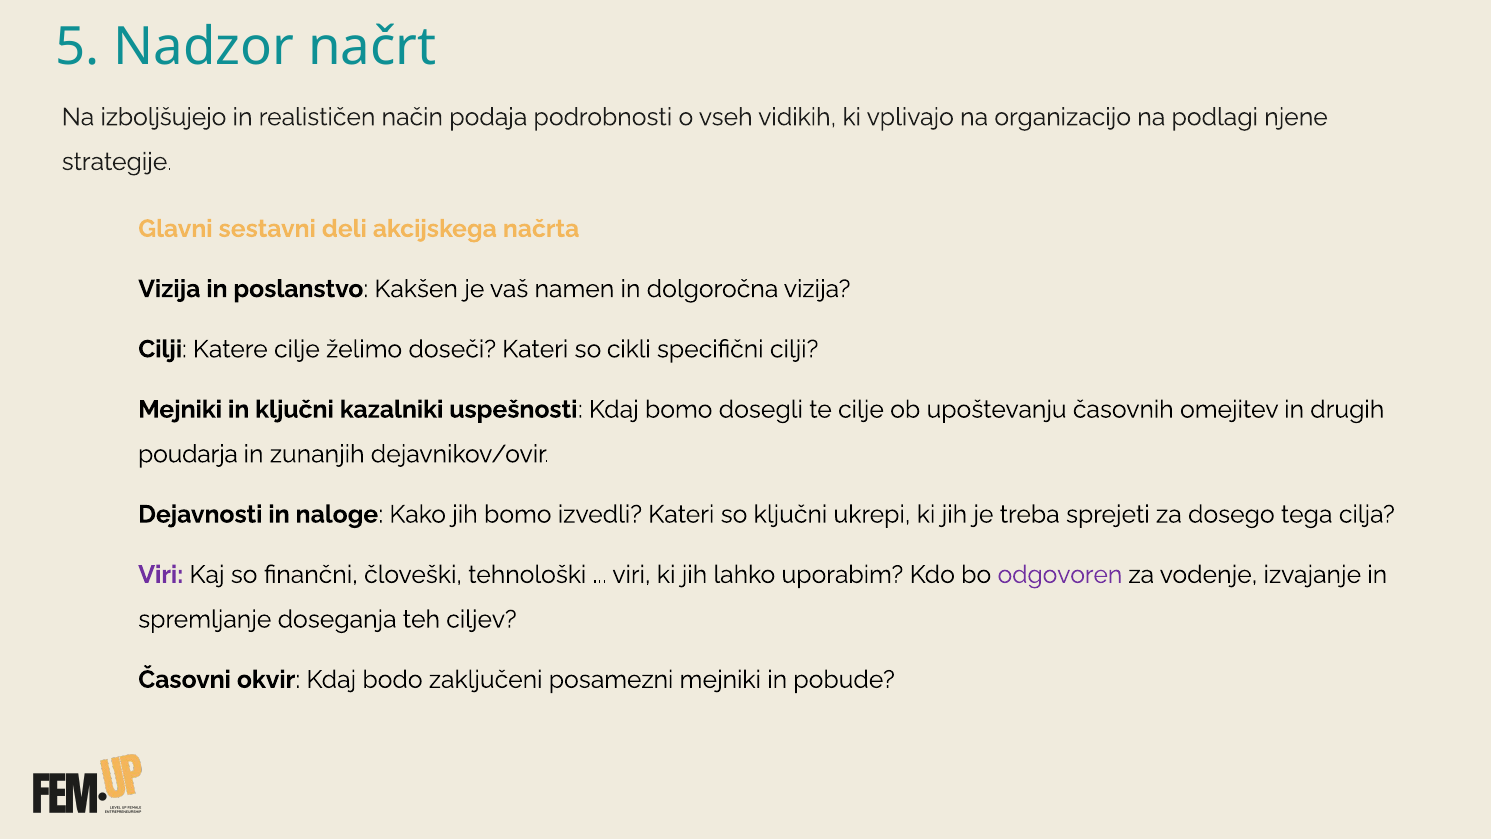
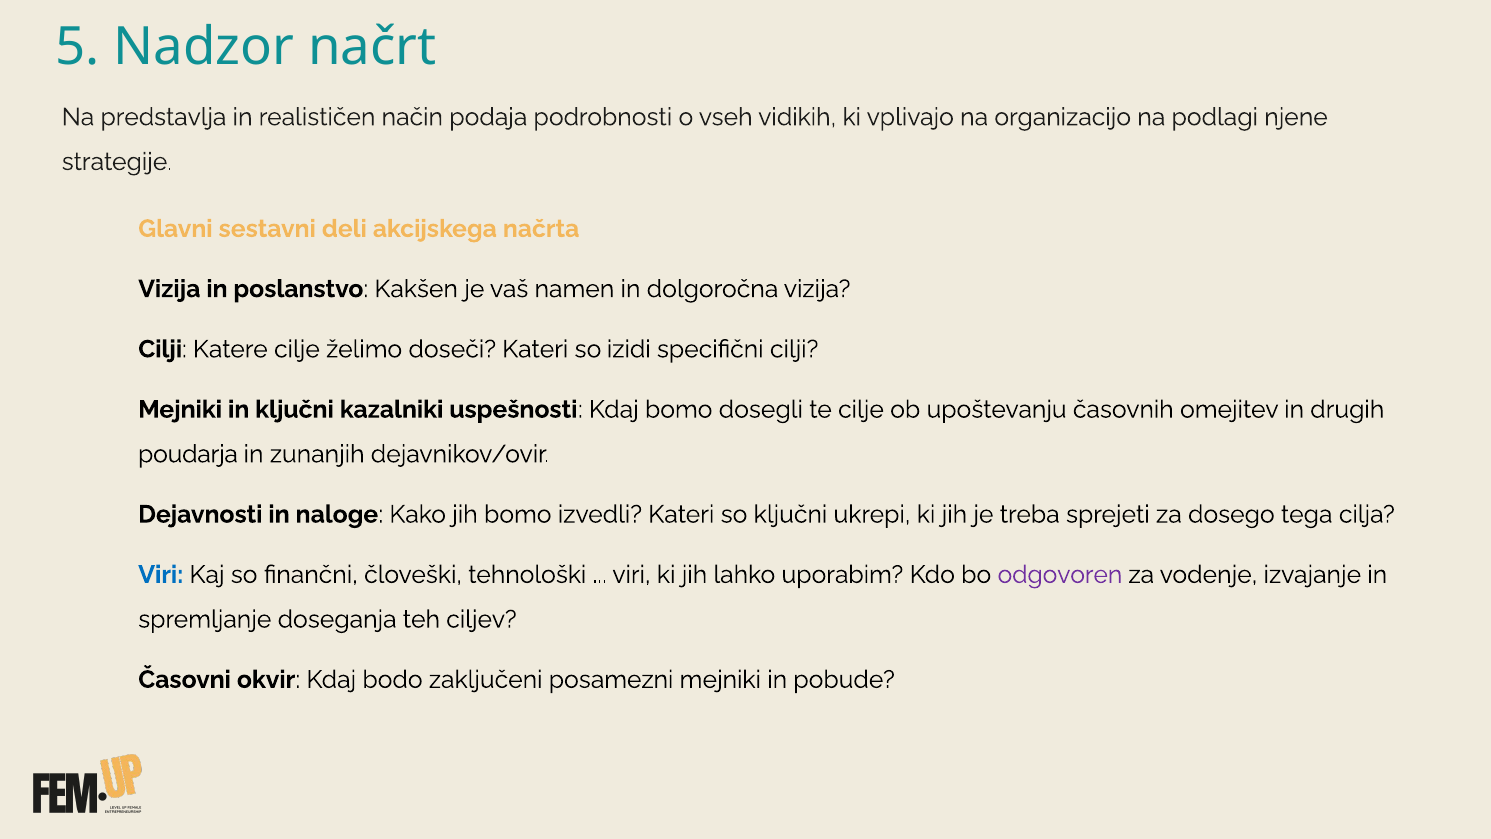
izboljšujejo: izboljšujejo -> predstavlja (163, 117)
cikli: cikli -> izidi (629, 349)
Viri colour: purple -> blue (161, 574)
